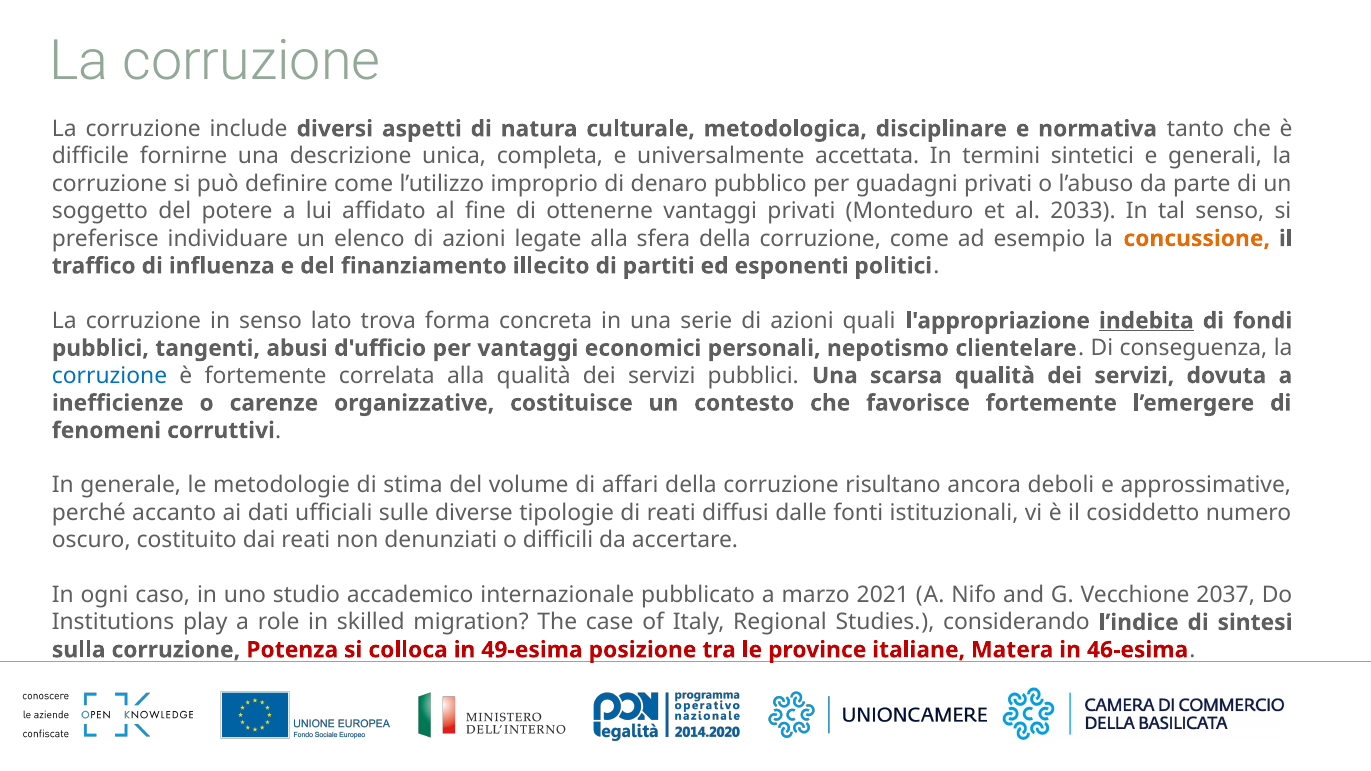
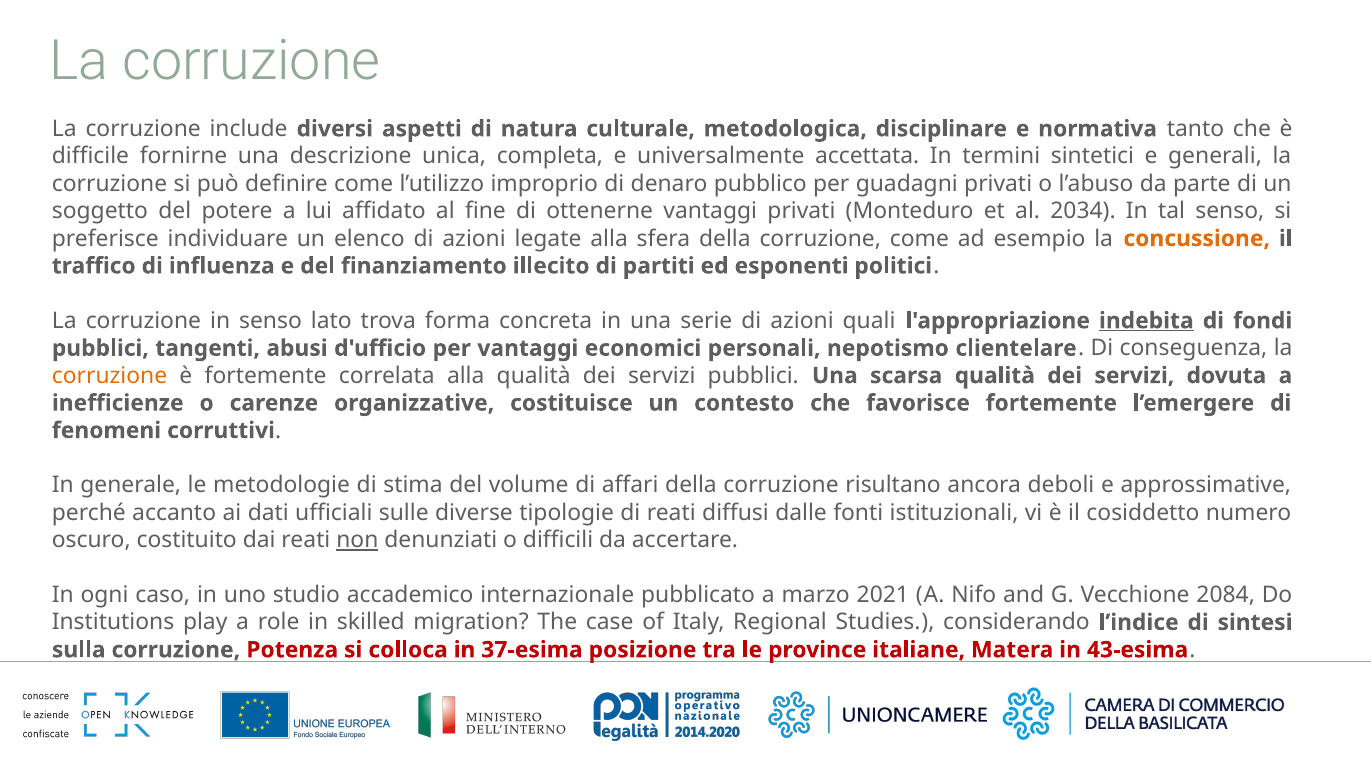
2033: 2033 -> 2034 (1083, 211)
corruzione colour: blue -> orange (110, 376)
non underline: none -> present (357, 540)
2037: 2037 -> 2084 (1226, 595)
49-esima: 49-esima -> 37-esima (532, 650)
46-esima: 46-esima -> 43-esima (1138, 650)
